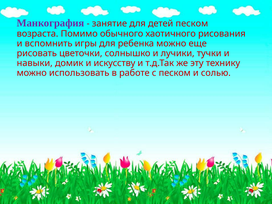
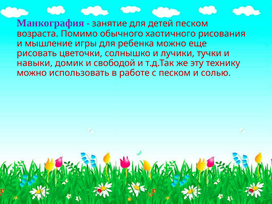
вспомнить: вспомнить -> мышление (49, 43)
искусству: искусству -> свободой (114, 63)
